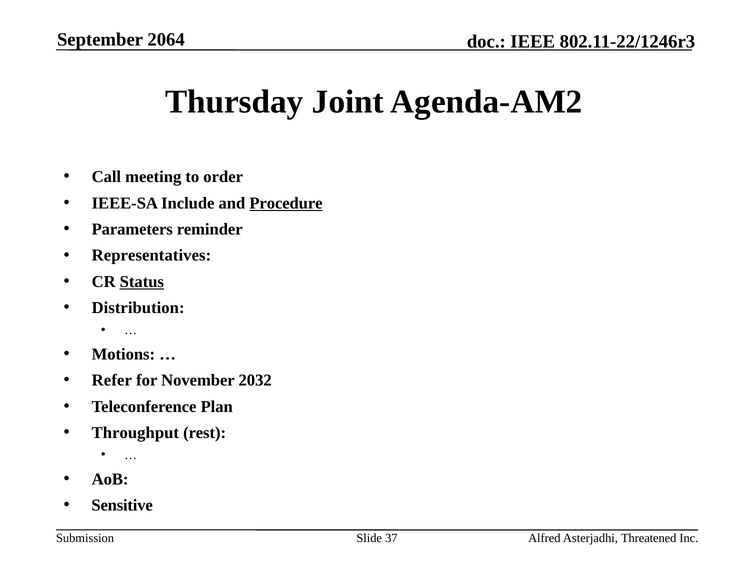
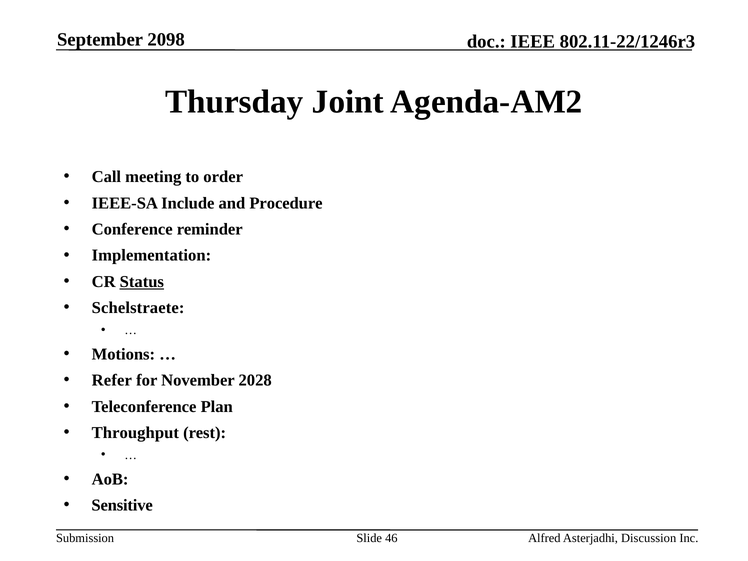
2064: 2064 -> 2098 (166, 40)
Procedure underline: present -> none (286, 203)
Parameters: Parameters -> Conference (132, 229)
Representatives: Representatives -> Implementation (151, 255)
Distribution: Distribution -> Schelstraete (138, 308)
2032: 2032 -> 2028 (255, 380)
37: 37 -> 46 (391, 538)
Threatened: Threatened -> Discussion (649, 538)
